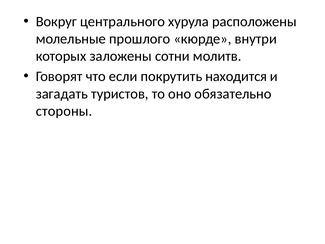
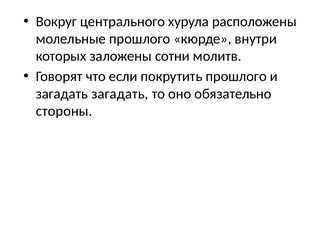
покрутить находится: находится -> прошлого (236, 76)
загадать туристов: туристов -> загадать (120, 94)
